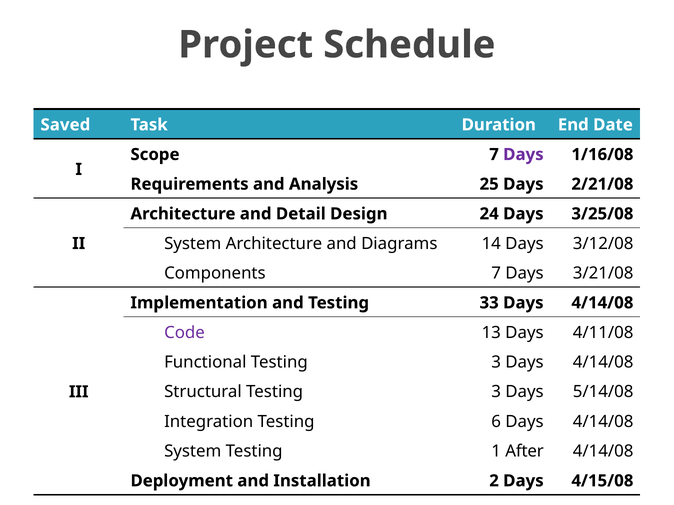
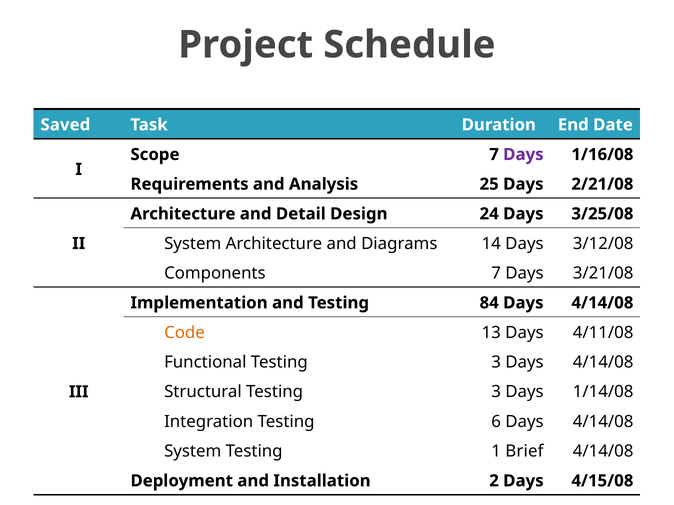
33: 33 -> 84 (489, 303)
Code colour: purple -> orange (184, 333)
5/14/08: 5/14/08 -> 1/14/08 (603, 392)
After: After -> Brief (524, 452)
